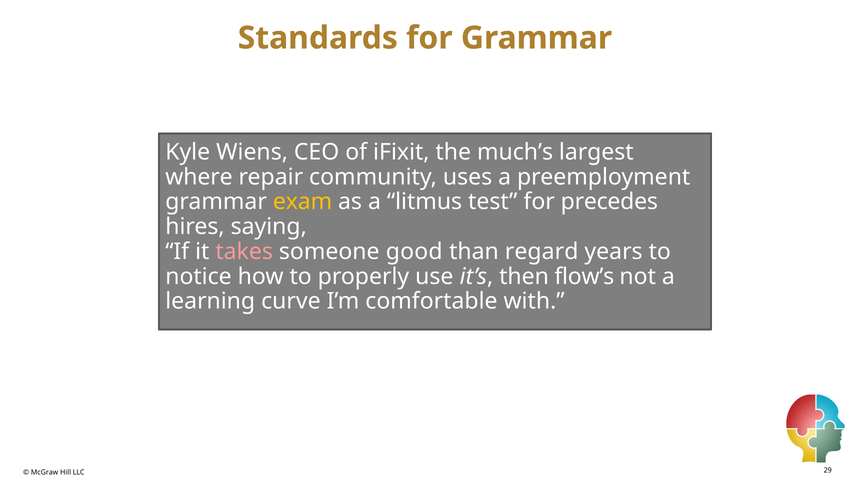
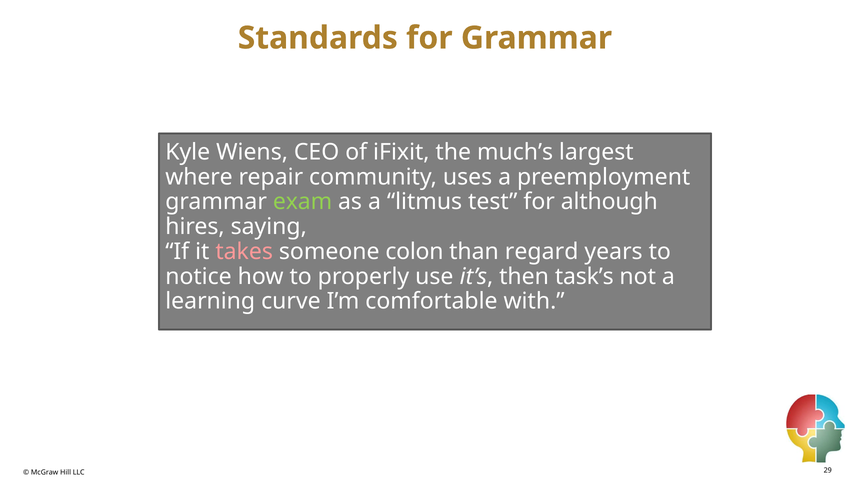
exam colour: yellow -> light green (303, 202)
precedes: precedes -> although (609, 202)
good: good -> colon (414, 252)
flow’s: flow’s -> task’s (584, 276)
